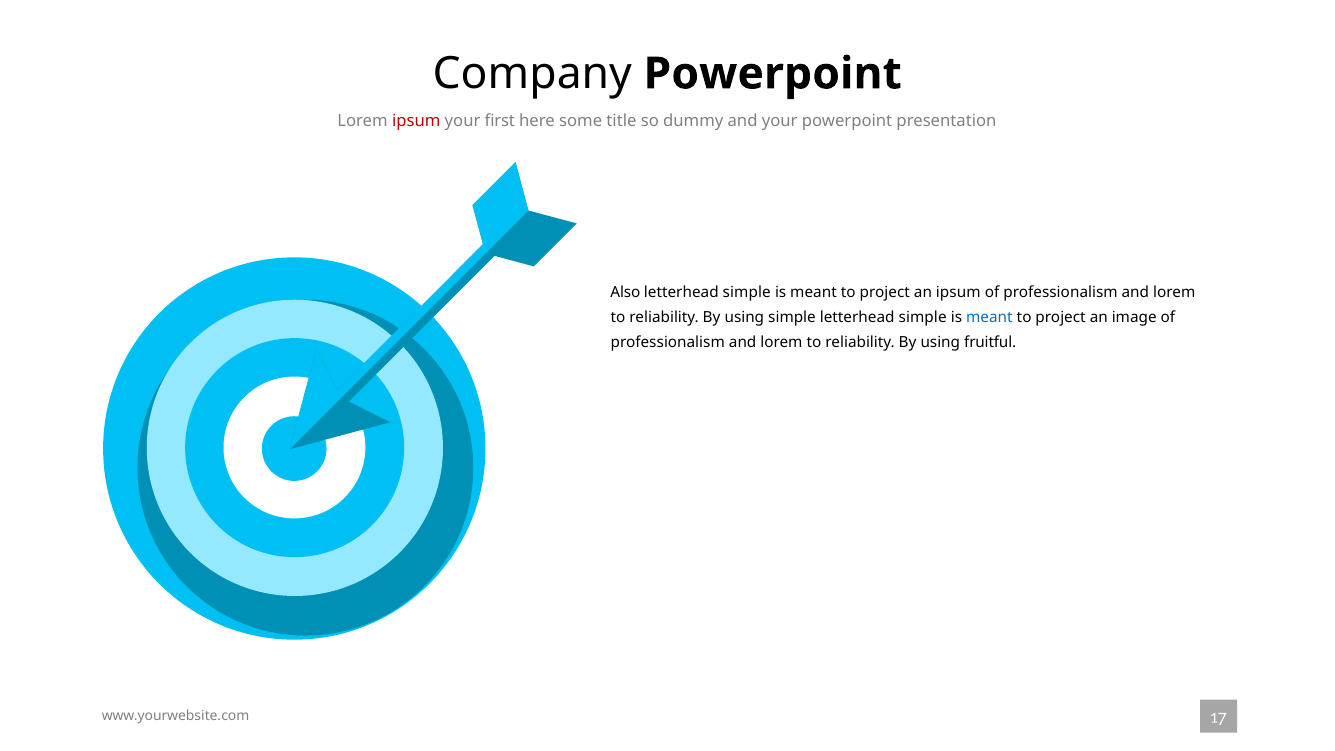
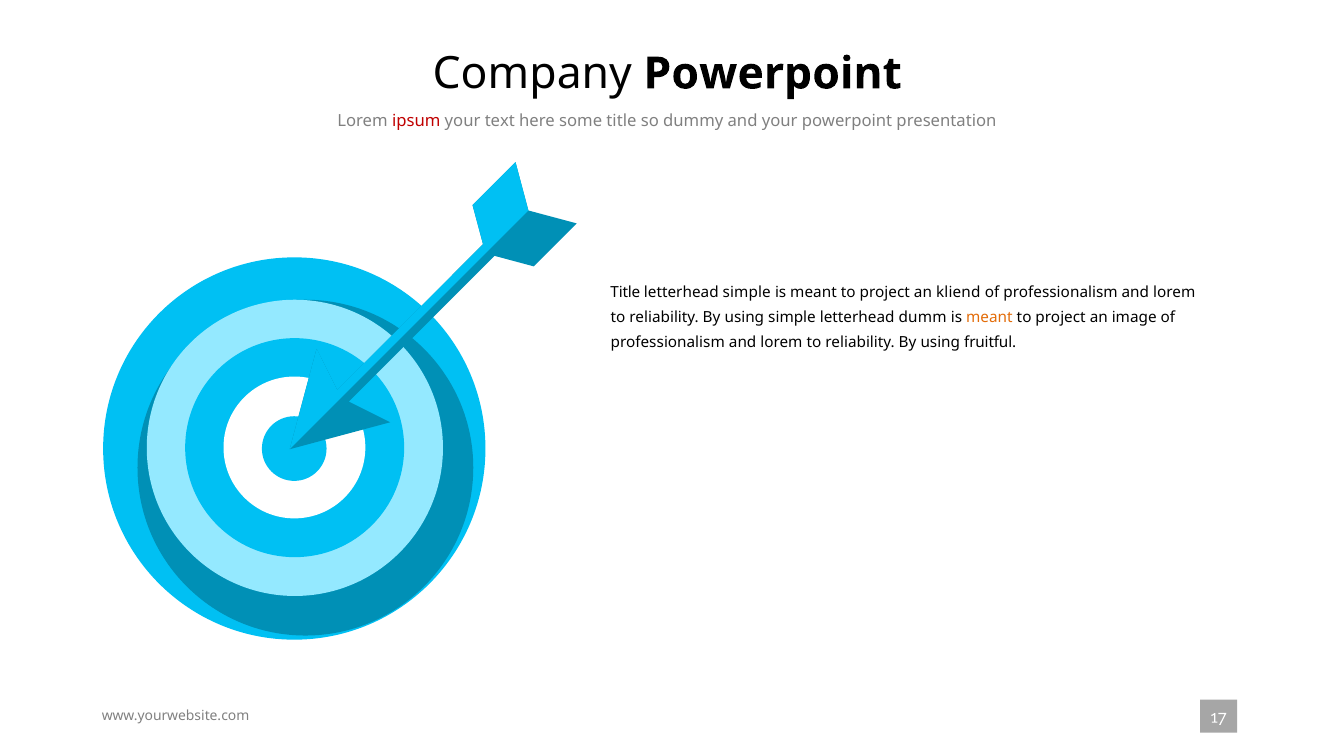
first: first -> text (500, 121)
Also: Also -> Title (625, 292)
an ipsum: ipsum -> kliend (958, 292)
simple letterhead simple: simple -> dumm (923, 317)
meant colour: blue -> orange (989, 317)
